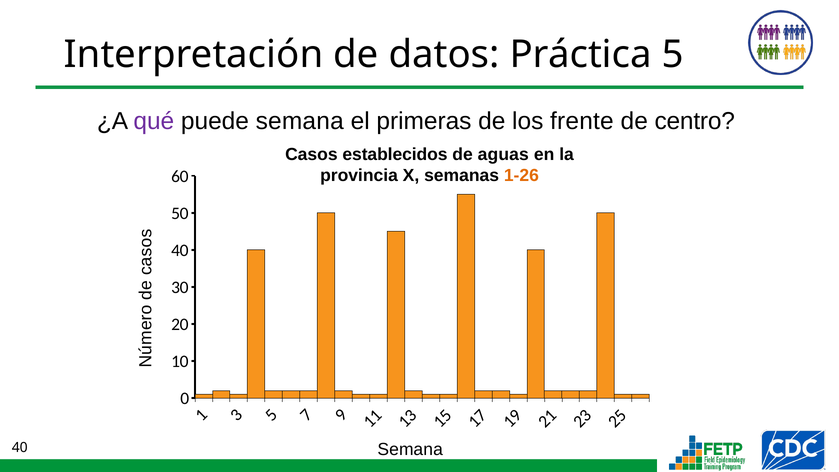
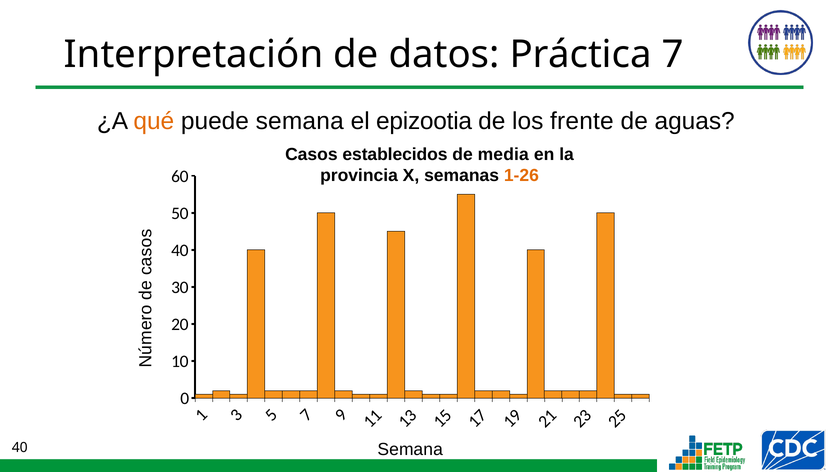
Práctica 5: 5 -> 7 (673, 54)
qué colour: purple -> orange (154, 121)
primeras: primeras -> epizootia (424, 121)
centro: centro -> aguas (695, 121)
aguas: aguas -> media (503, 154)
